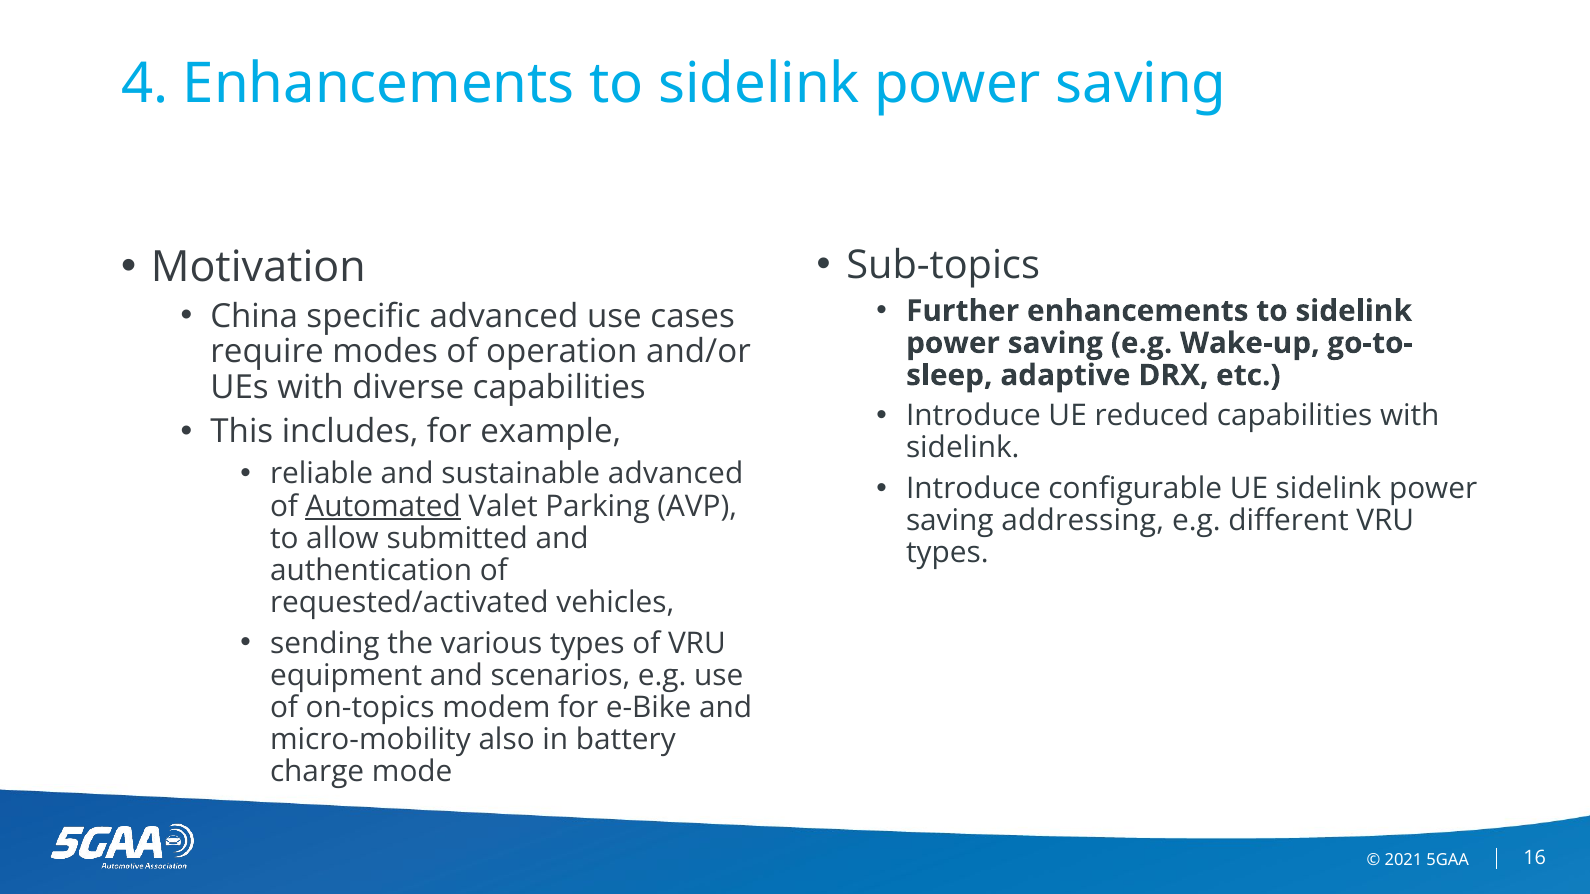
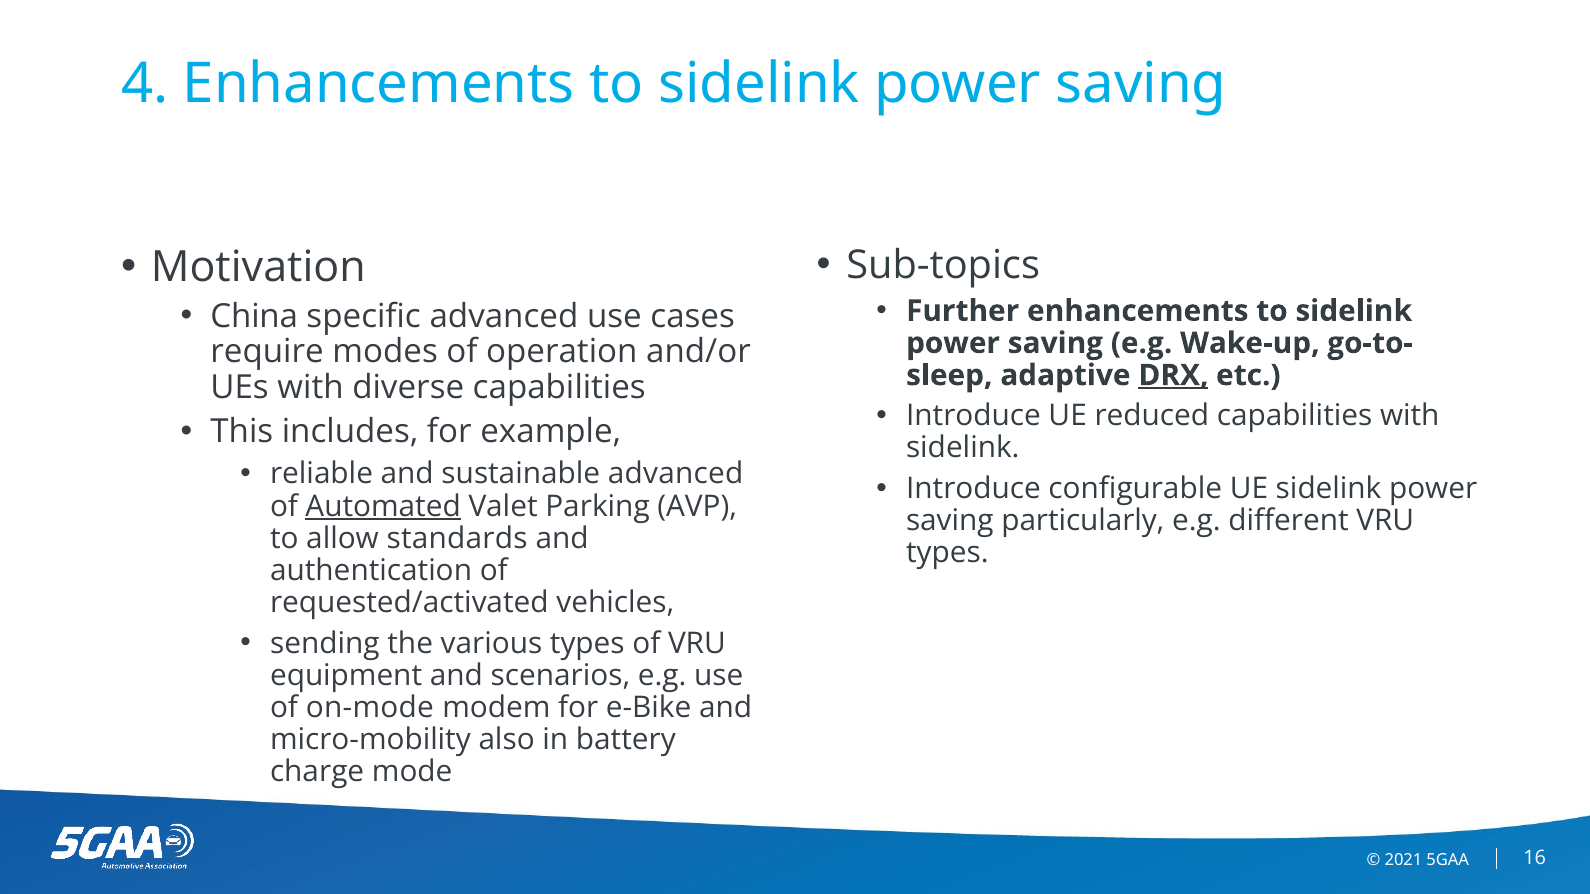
DRX underline: none -> present (1173, 375)
addressing: addressing -> particularly (1083, 521)
submitted: submitted -> standards (457, 539)
on-topics: on-topics -> on-mode (370, 708)
